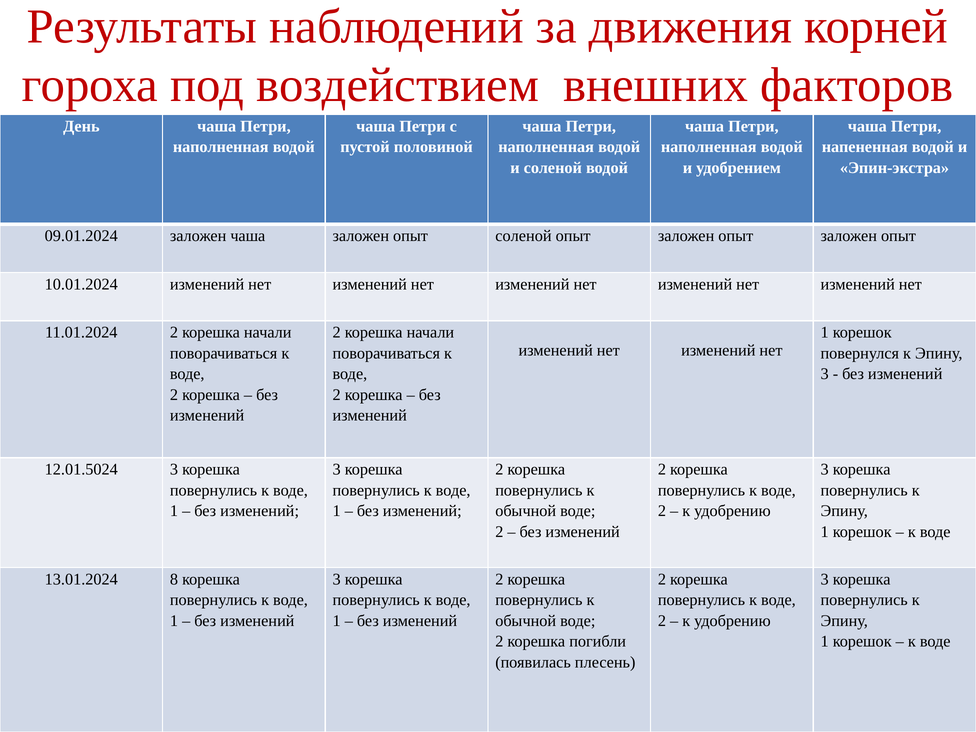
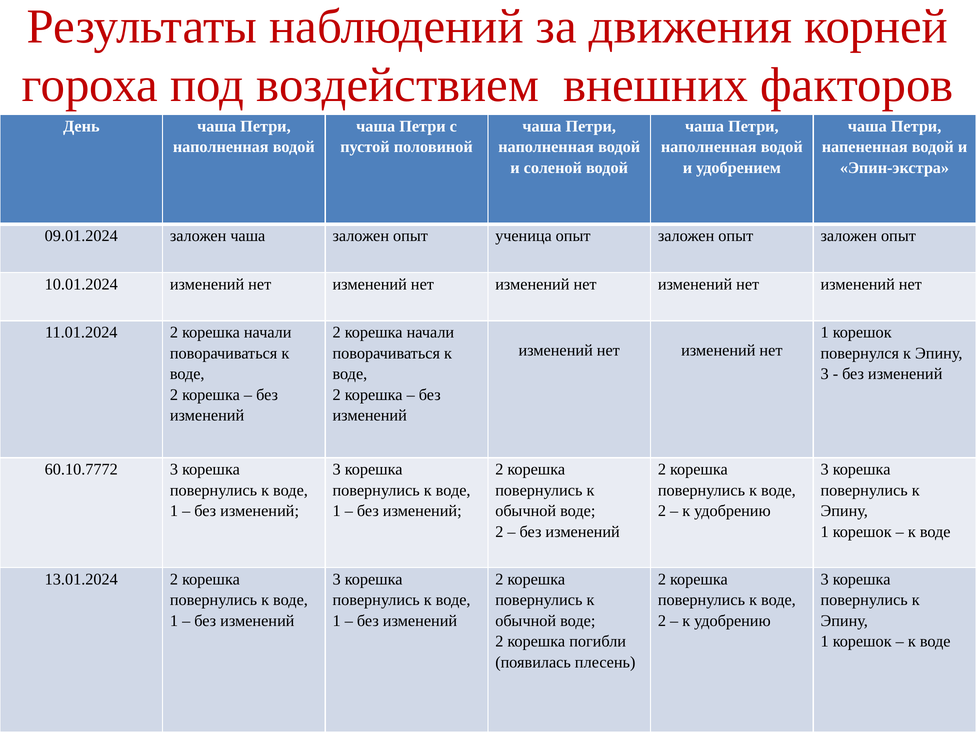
опыт соленой: соленой -> ученица (524, 236)
12.01.5024: 12.01.5024 -> 60.10.7772 (81, 470)
13.01.2024 8: 8 -> 2 (174, 579)
